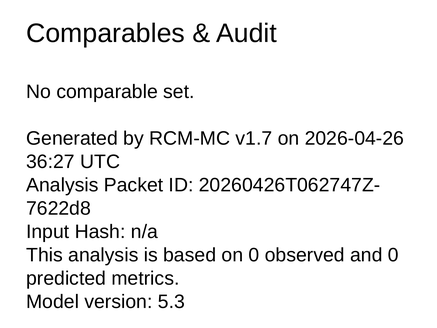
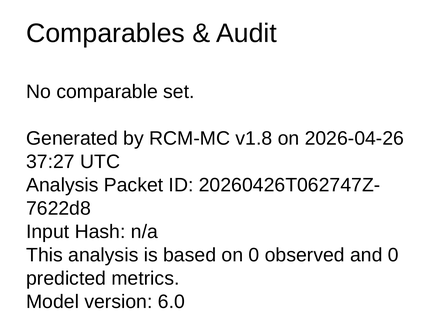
v1.7: v1.7 -> v1.8 (254, 138)
36:27: 36:27 -> 37:27 (50, 162)
5.3: 5.3 -> 6.0 (171, 301)
